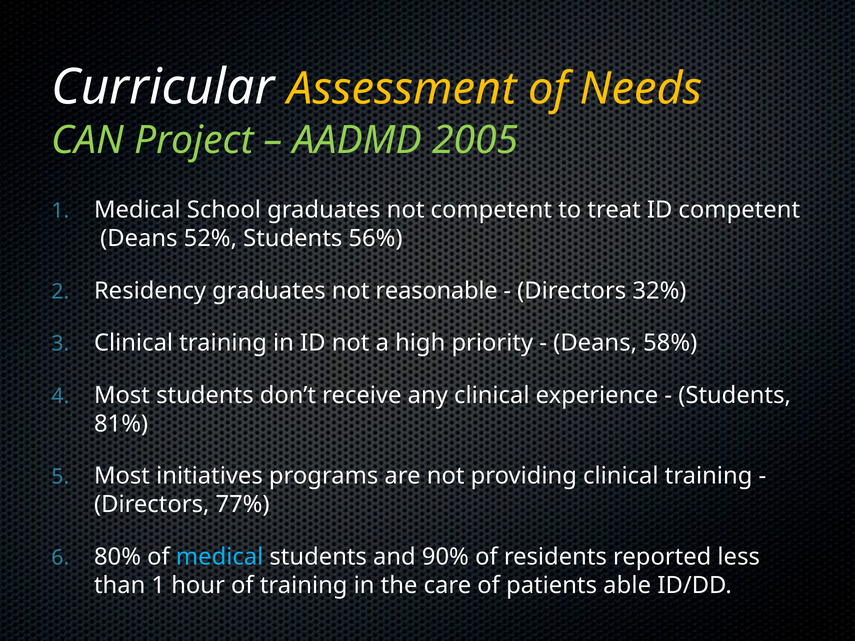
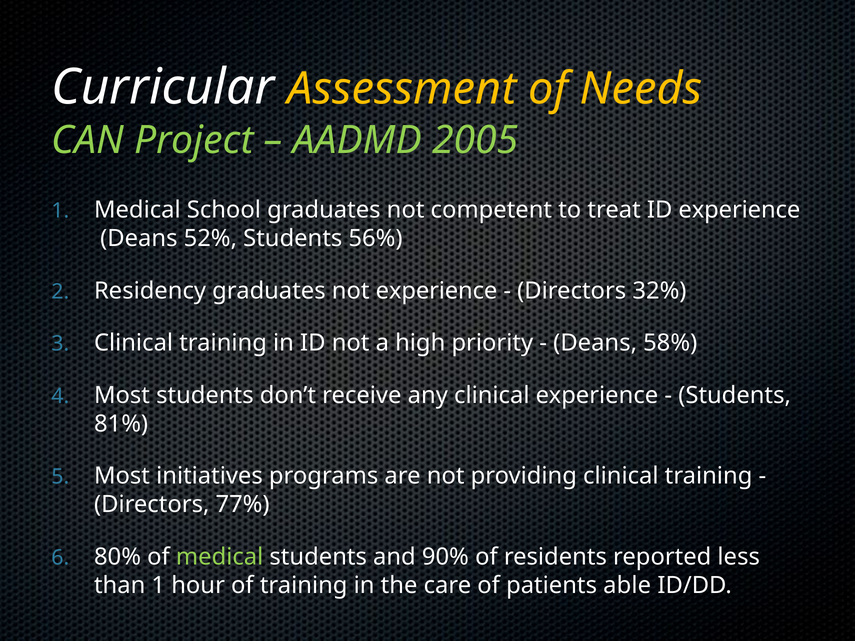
ID competent: competent -> experience (739, 210)
not reasonable: reasonable -> experience (437, 291)
medical colour: light blue -> light green (220, 557)
